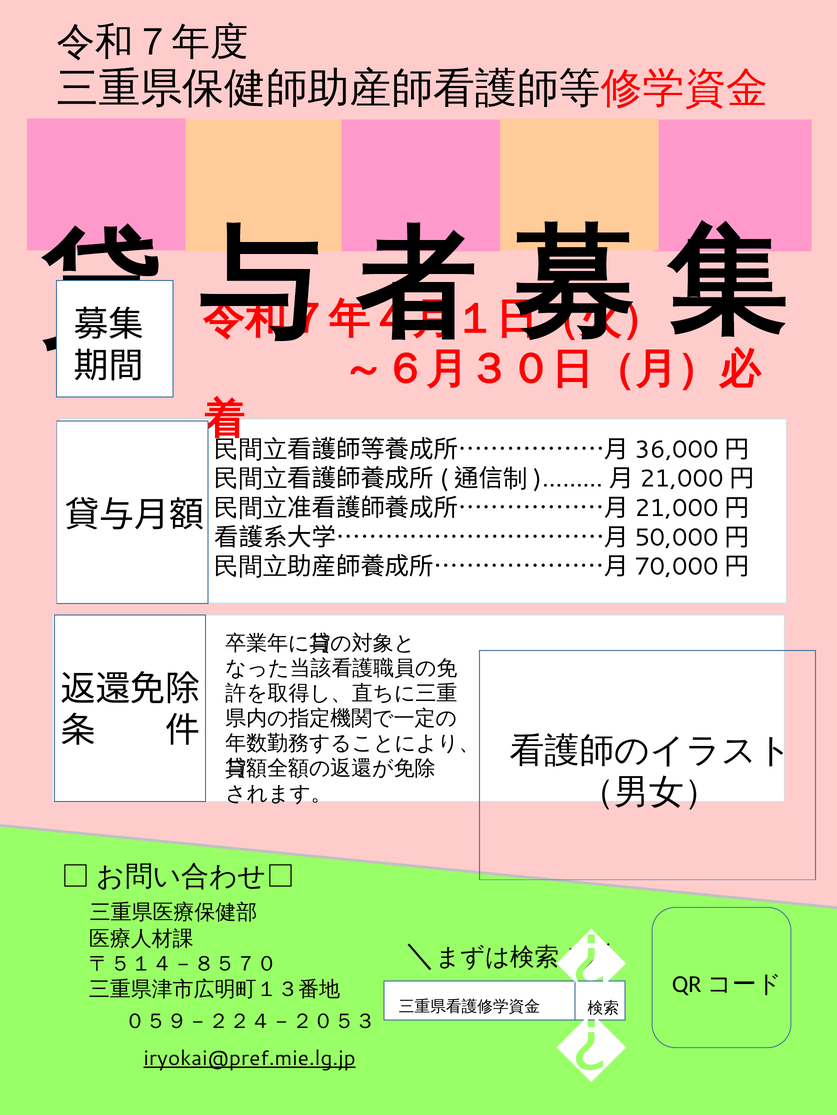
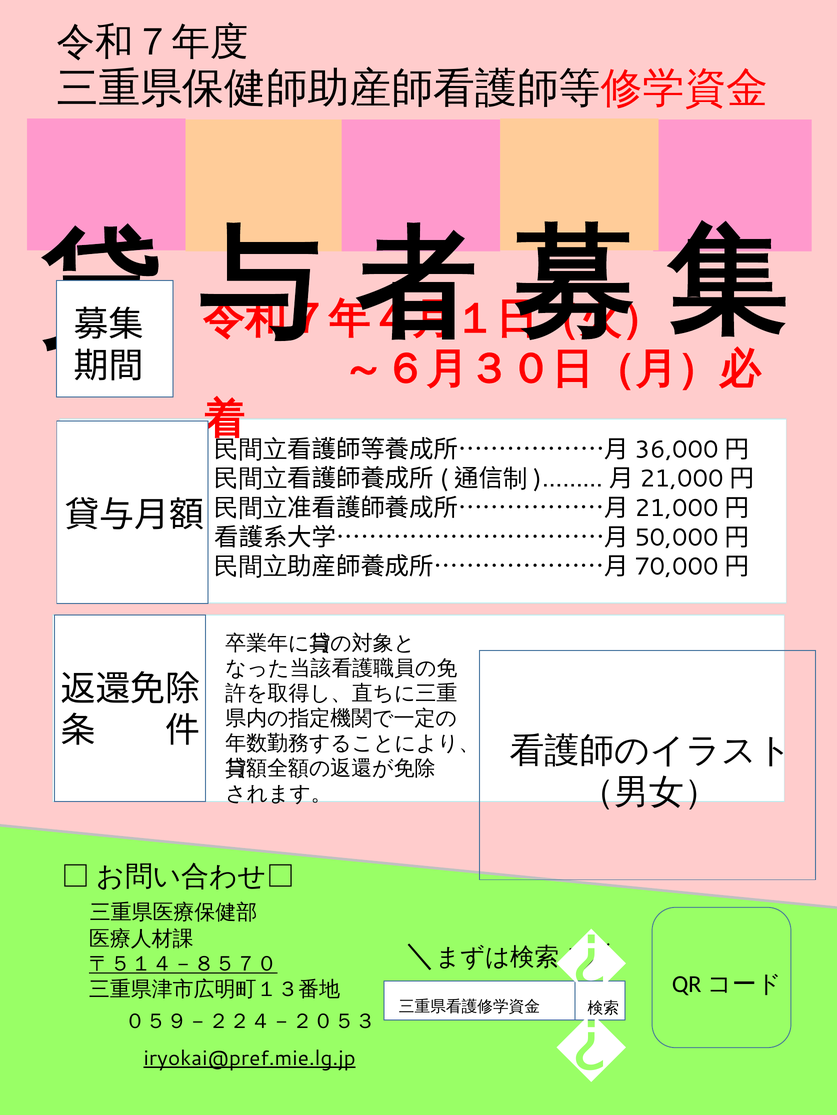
〒５１４－８５７０ underline: none -> present (183, 965)
